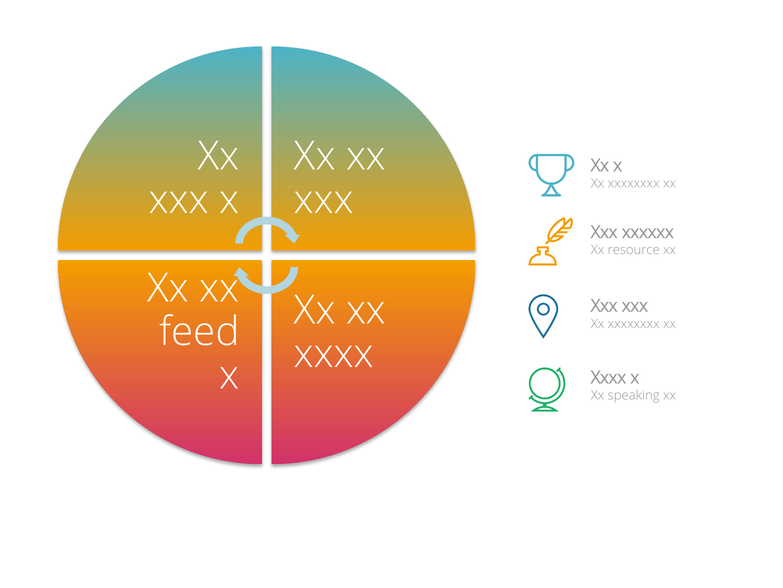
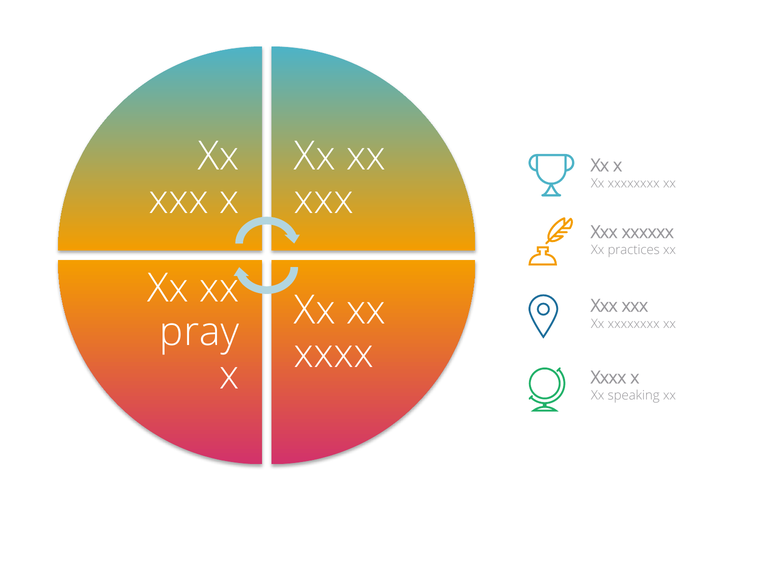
resource: resource -> practices (634, 250)
feed: feed -> pray (199, 332)
